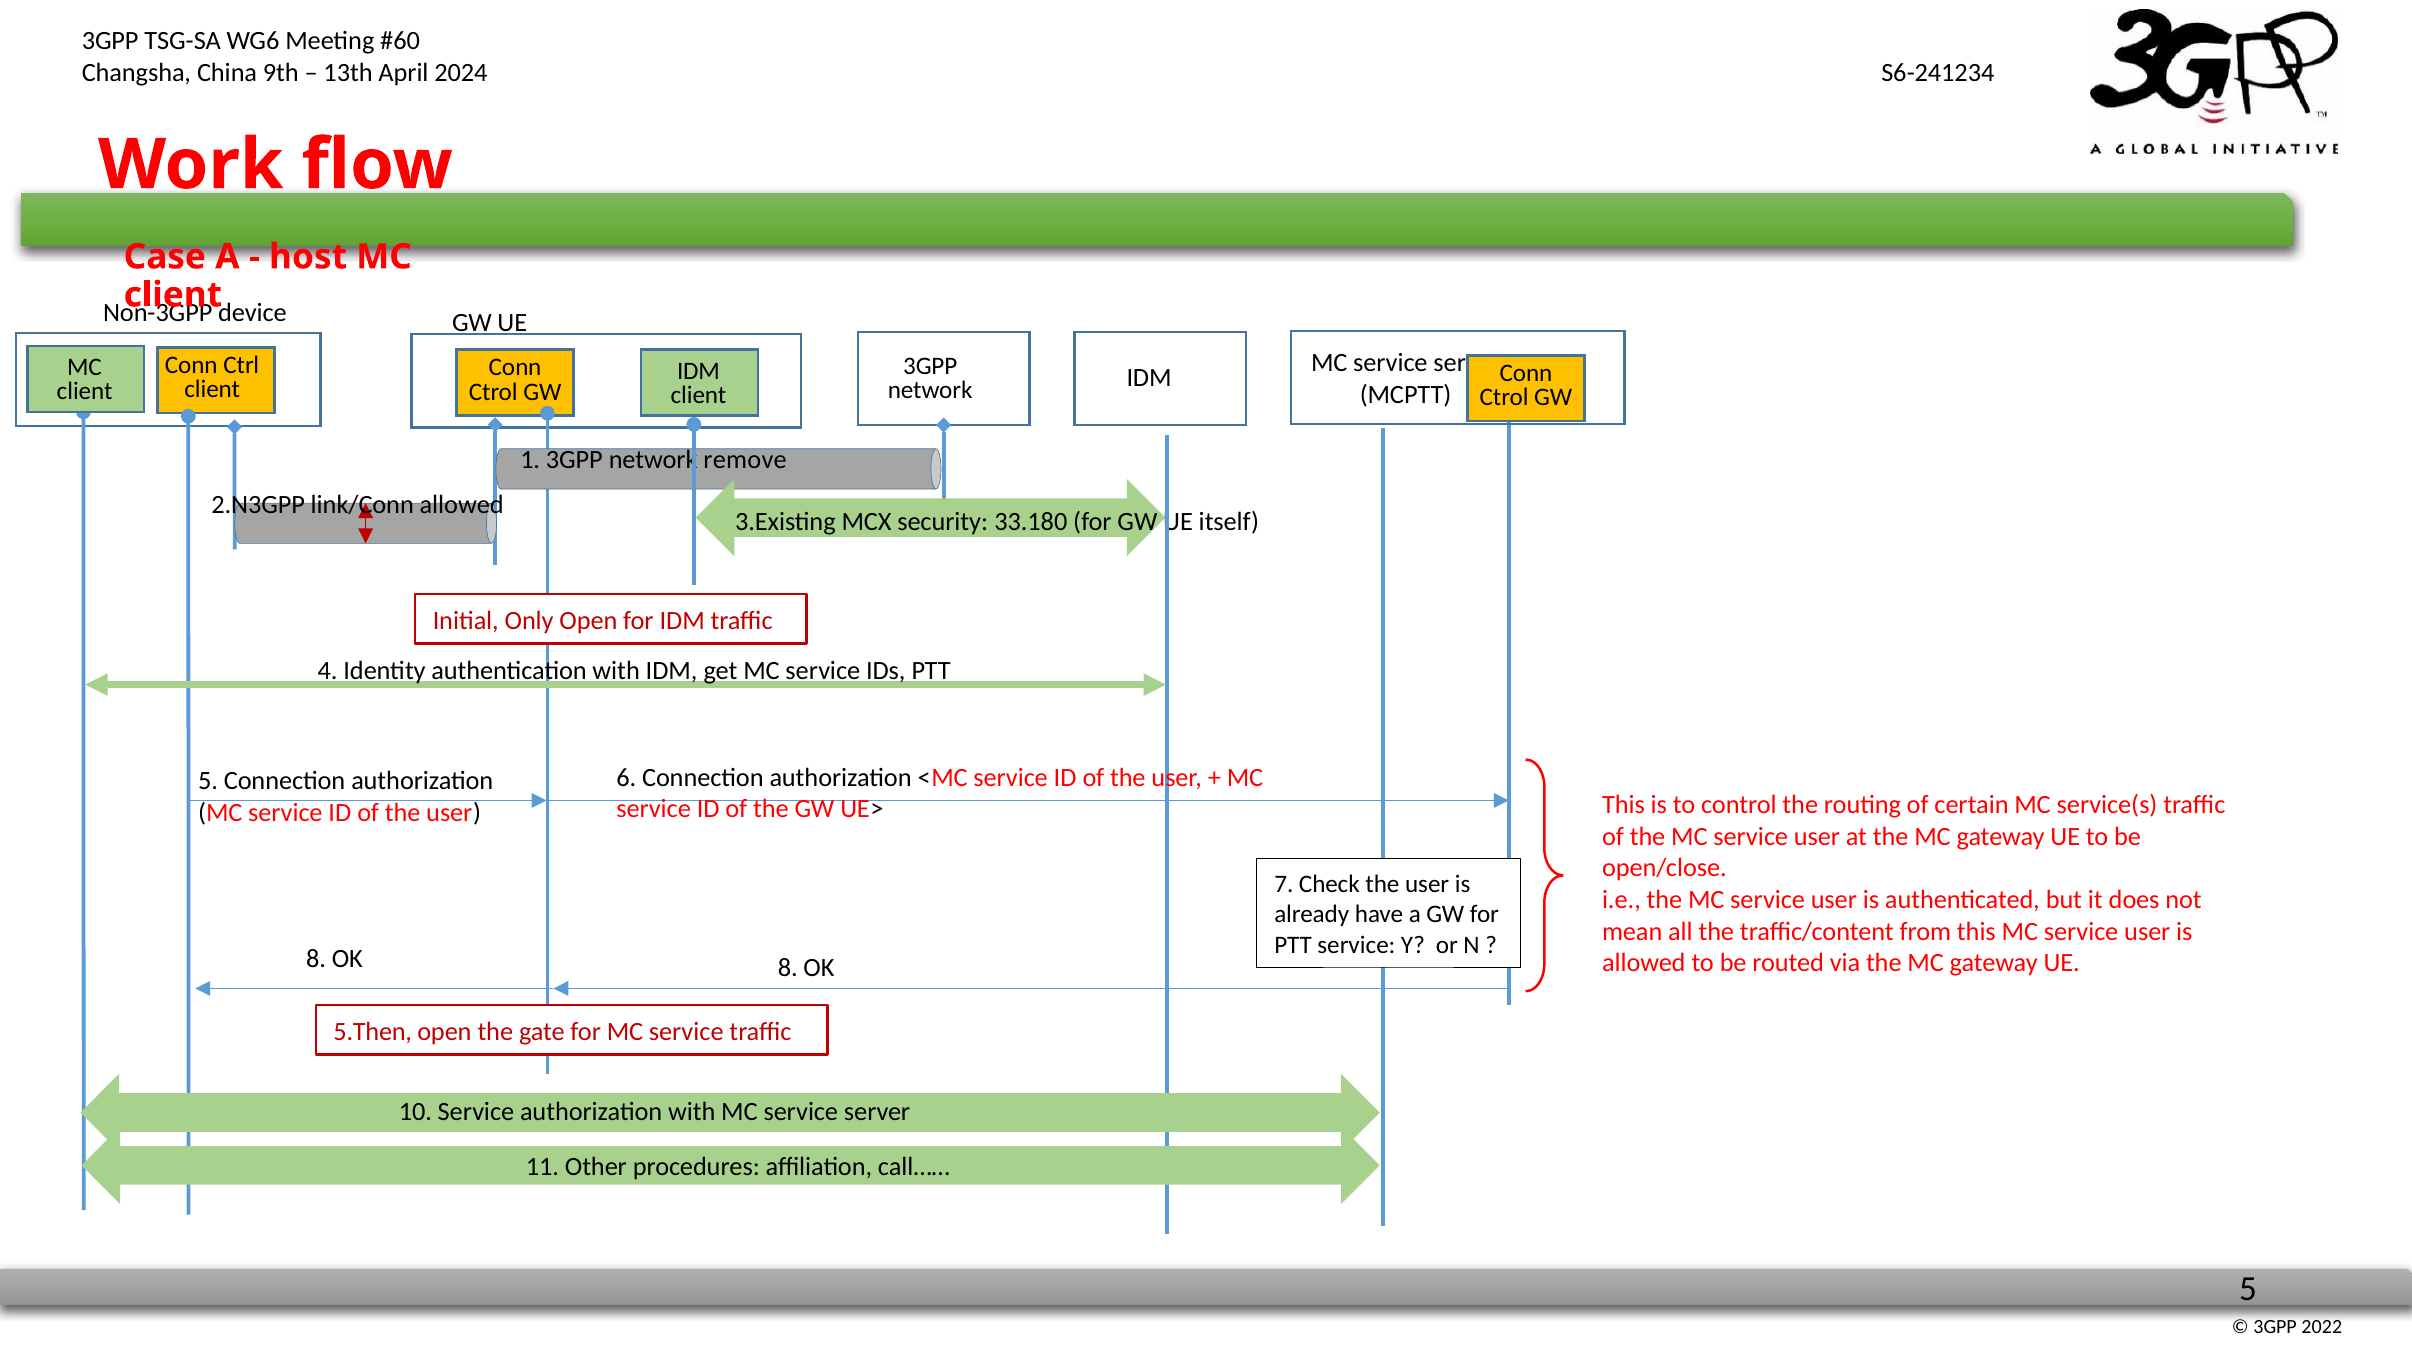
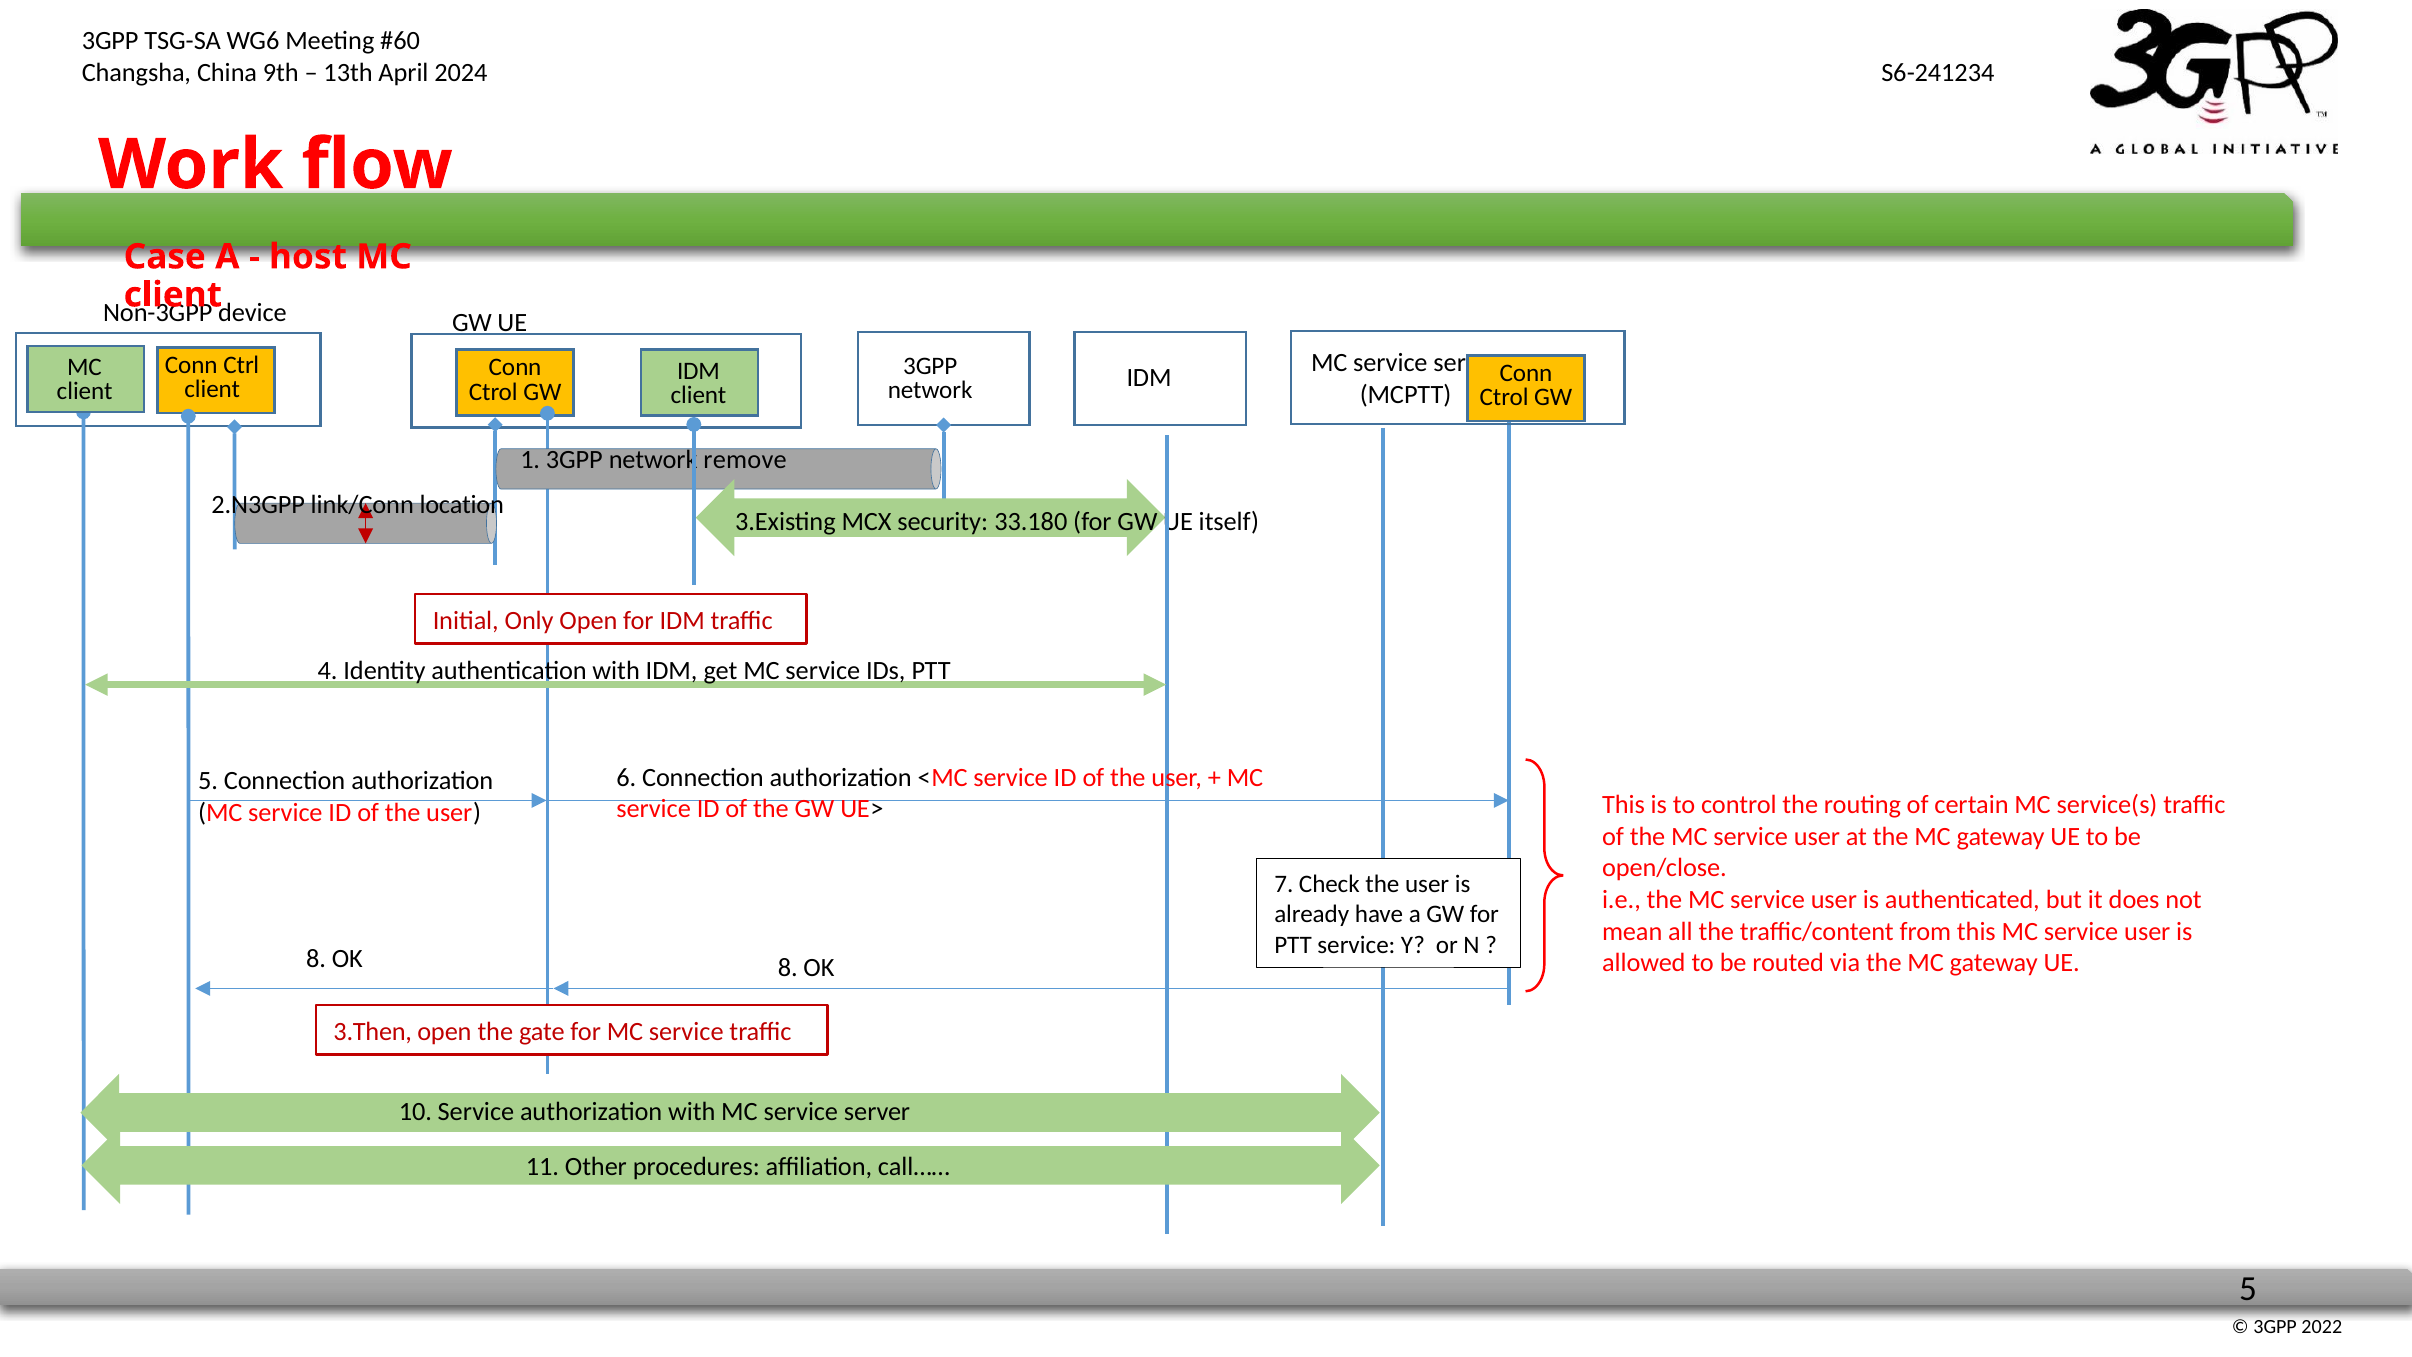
link/Conn allowed: allowed -> location (462, 505)
5.Then: 5.Then -> 3.Then (373, 1032)
